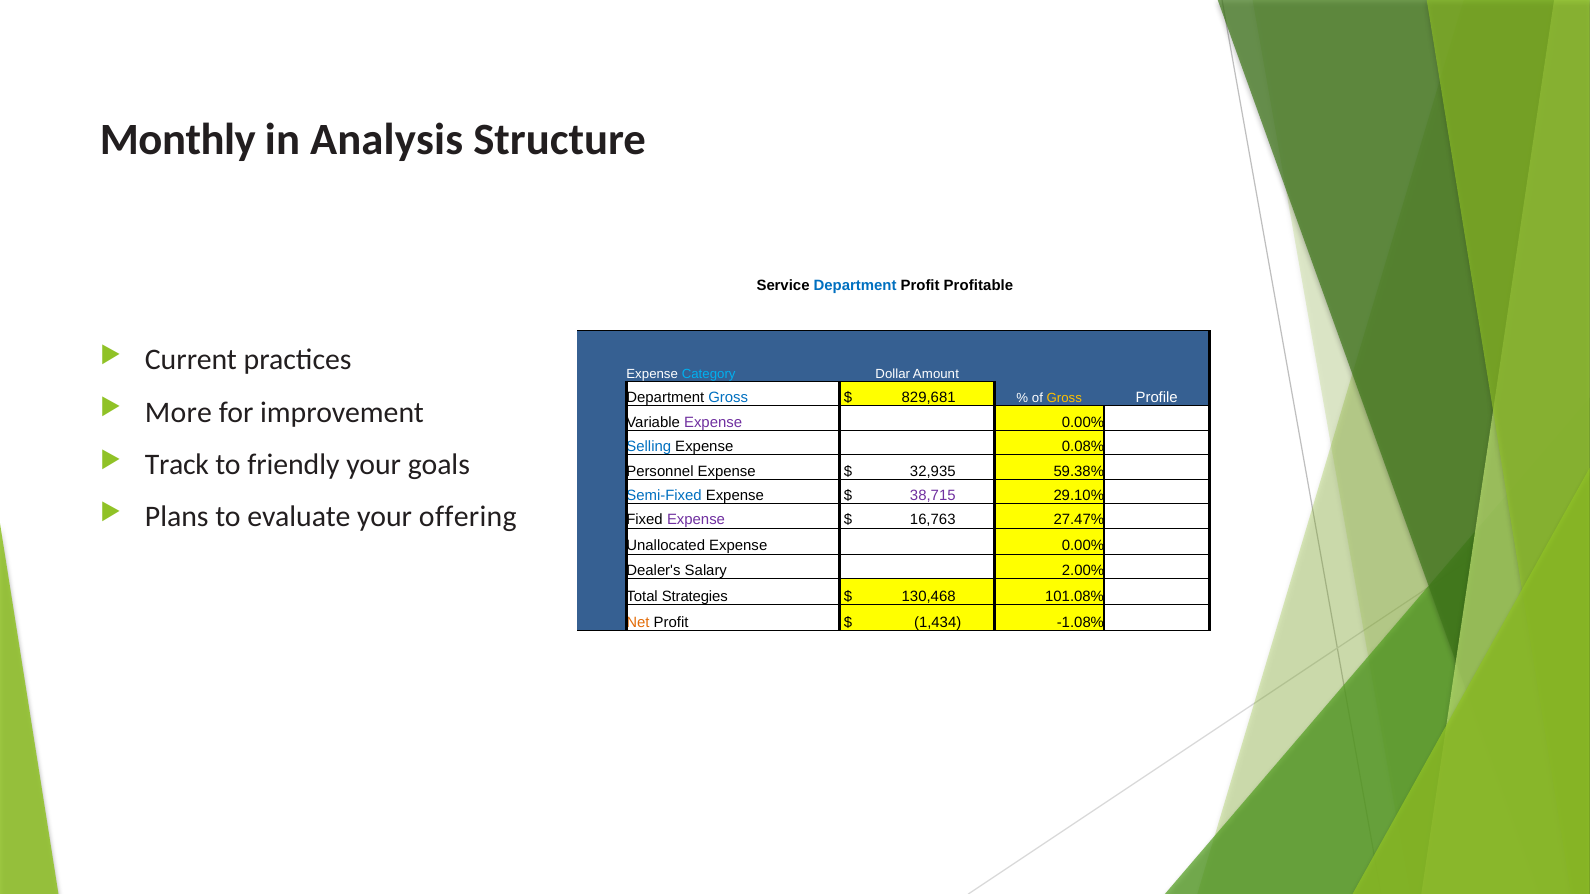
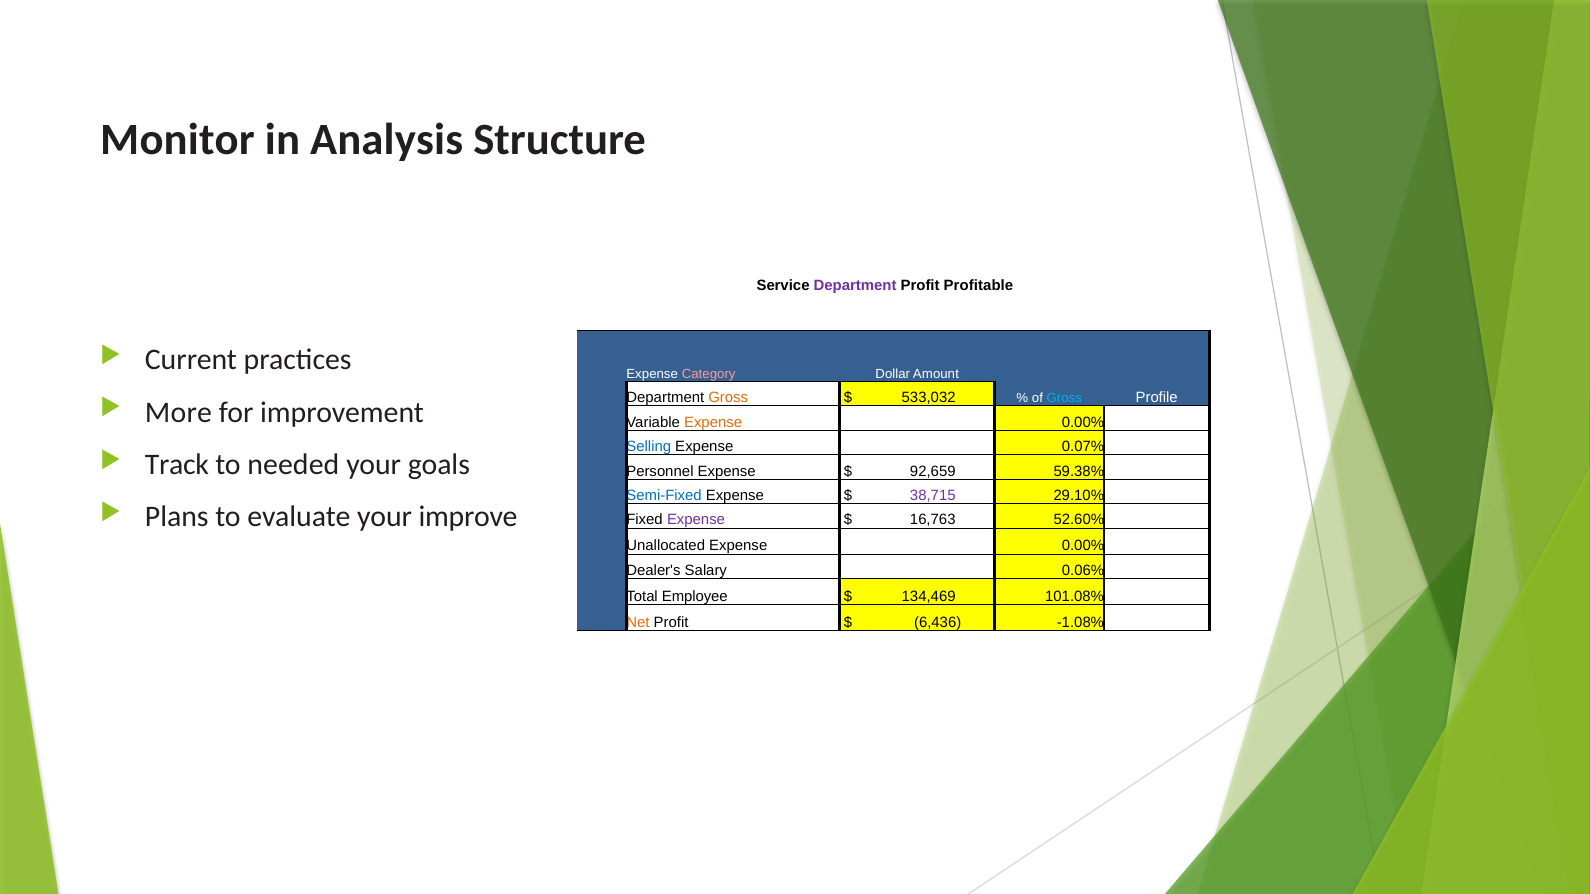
Monthly: Monthly -> Monitor (178, 139)
Department colour: blue -> purple (855, 285)
Category colour: light blue -> pink (709, 374)
Gross colour: blue -> orange (728, 398)
829,681: 829,681 -> 533,032 (929, 398)
Gross colour: yellow -> light blue (1064, 399)
Expense colour: purple -> orange (713, 422)
0.08%: 0.08% -> 0.07% (1083, 447)
friendly: friendly -> needed (293, 465)
32,935: 32,935 -> 92,659 (933, 471)
offering: offering -> improve (468, 517)
27.47%: 27.47% -> 52.60% (1079, 520)
2.00%: 2.00% -> 0.06% (1083, 571)
Strategies: Strategies -> Employee (695, 597)
130,468: 130,468 -> 134,469 (929, 597)
1,434: 1,434 -> 6,436 (938, 623)
